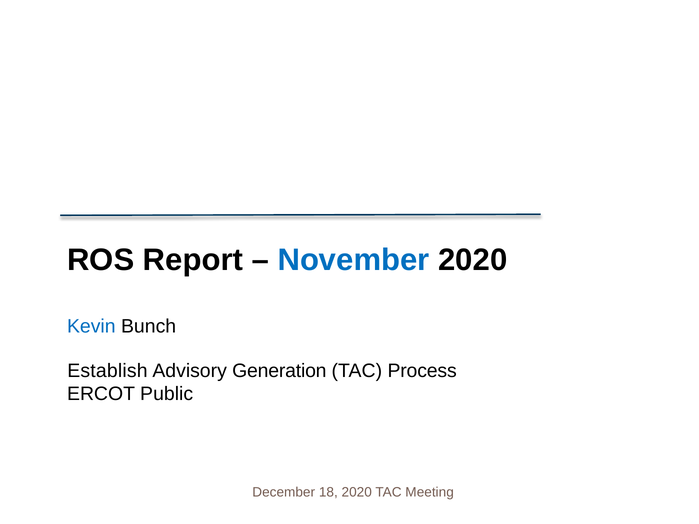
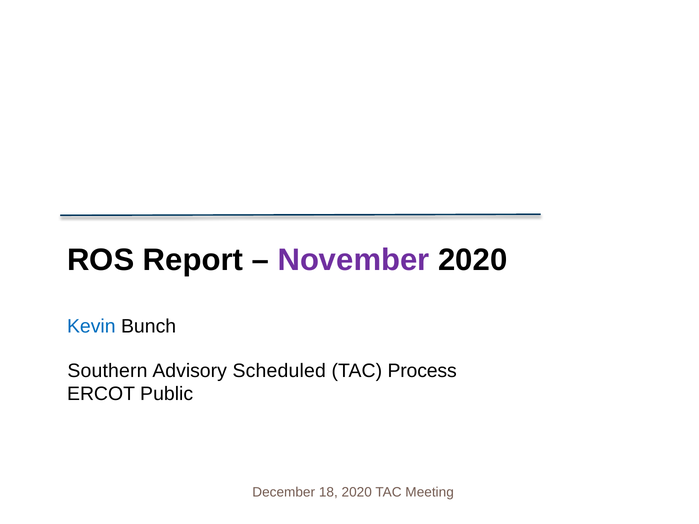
November colour: blue -> purple (354, 260)
Establish: Establish -> Southern (107, 371)
Generation: Generation -> Scheduled (279, 371)
